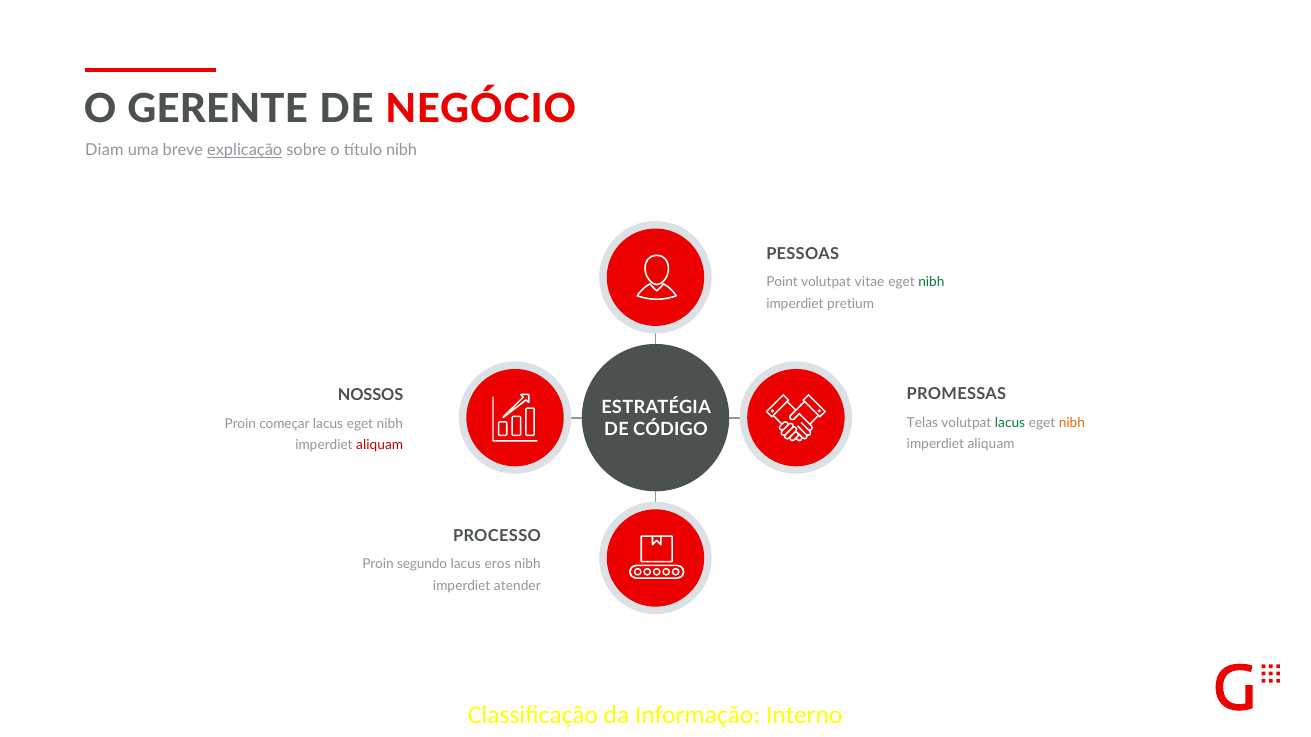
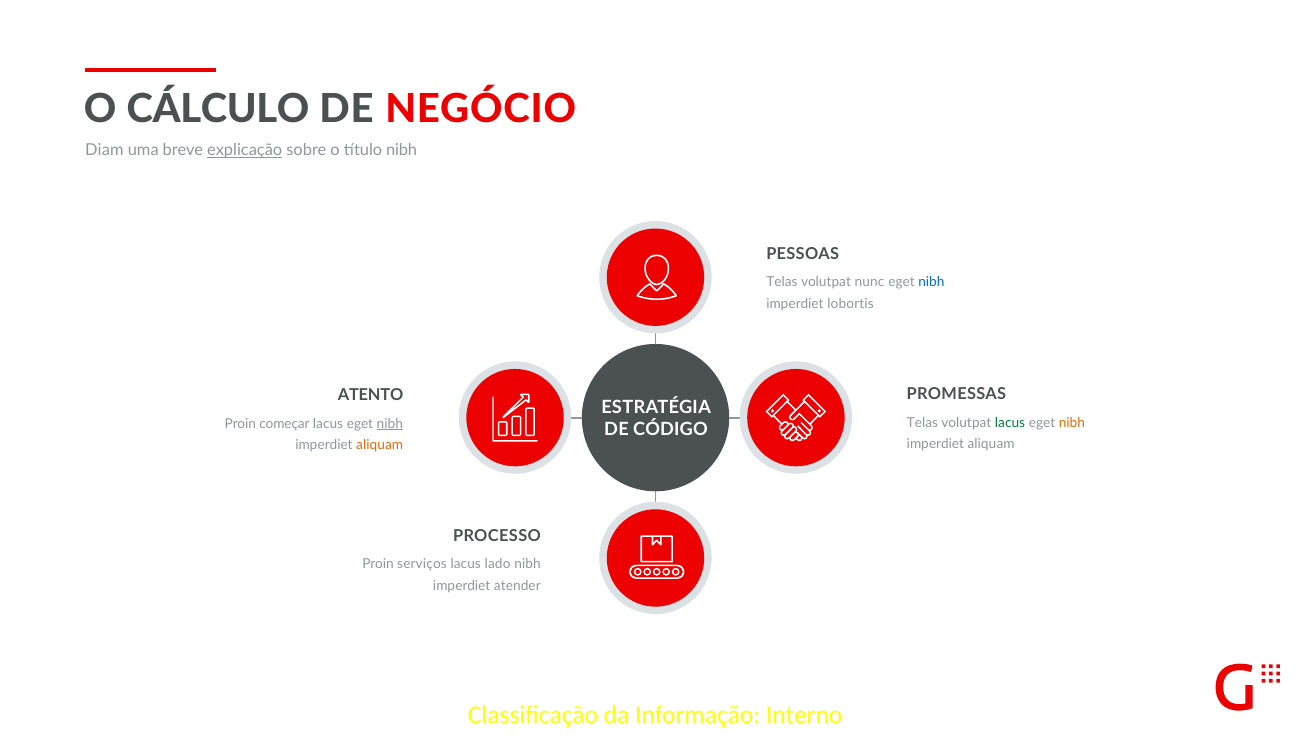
GERENTE: GERENTE -> CÁLCULO (218, 109)
Point: Point -> Telas (782, 283)
vitae: vitae -> nunc (870, 283)
nibh colour: green -> blue (931, 283)
pretium: pretium -> lobortis (851, 304)
NOSSOS: NOSSOS -> ATENTO (371, 396)
nibh underline: none -> present (390, 424)
aliquam colour: red -> orange (380, 446)
segundo: segundo -> serviços (422, 565)
eros: eros -> lado (498, 565)
